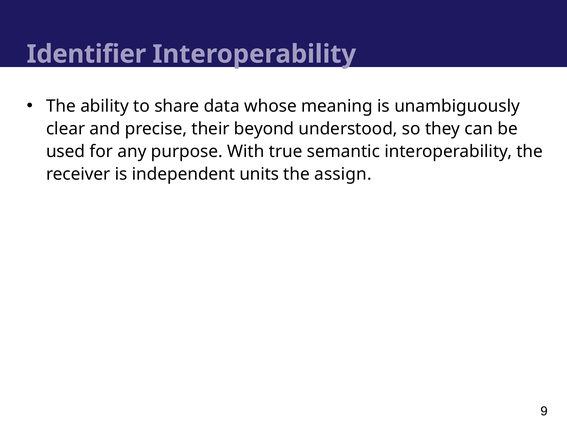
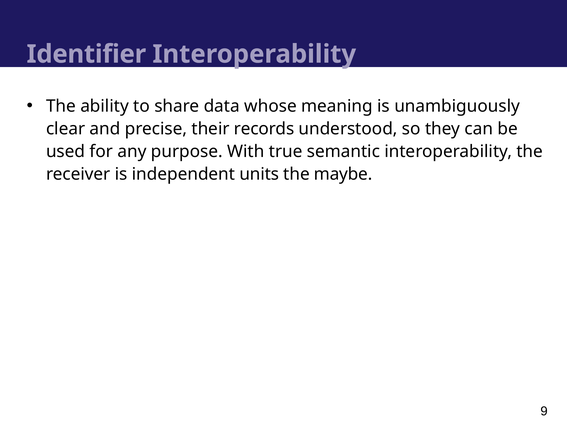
beyond: beyond -> records (264, 129)
assign: assign -> maybe (343, 174)
